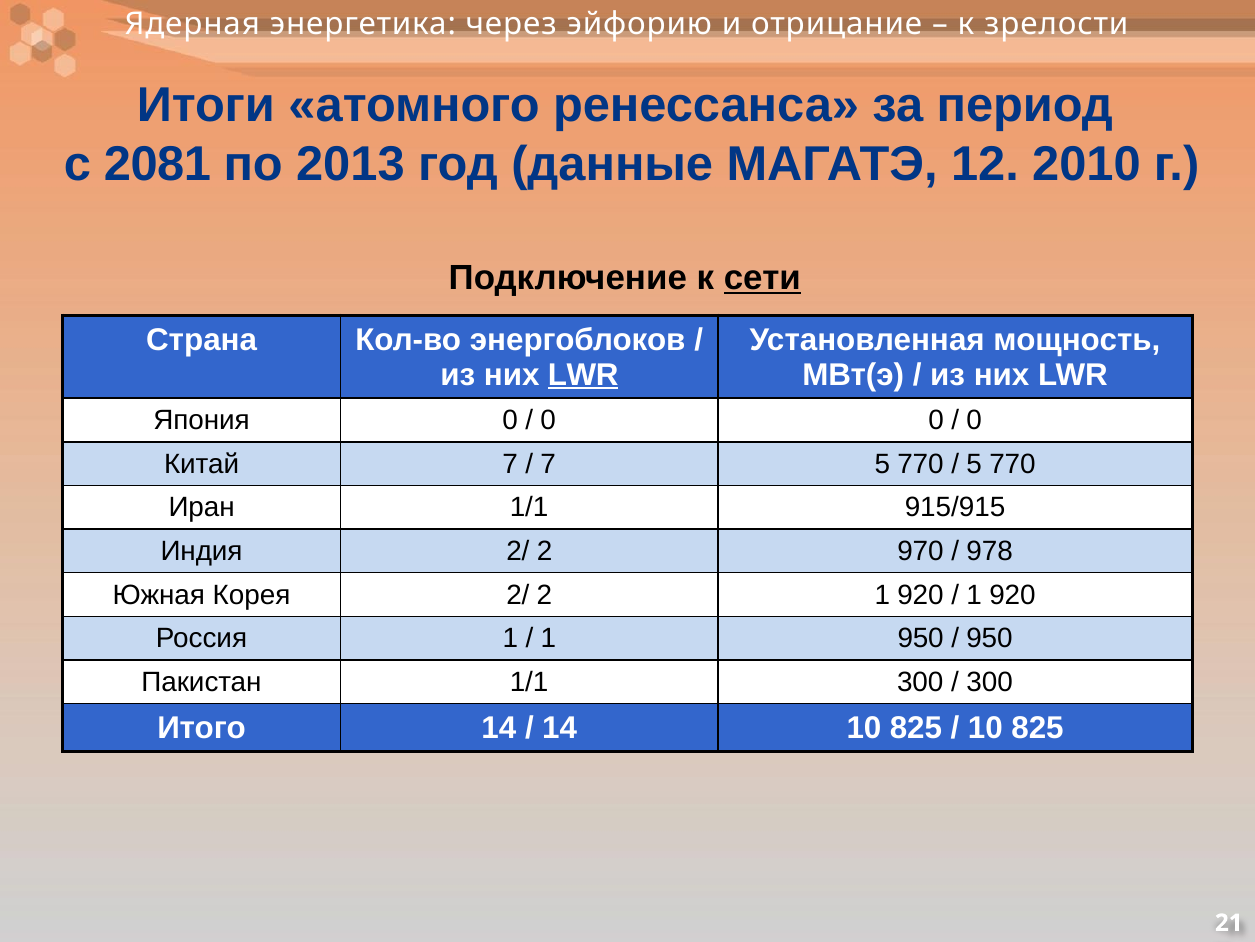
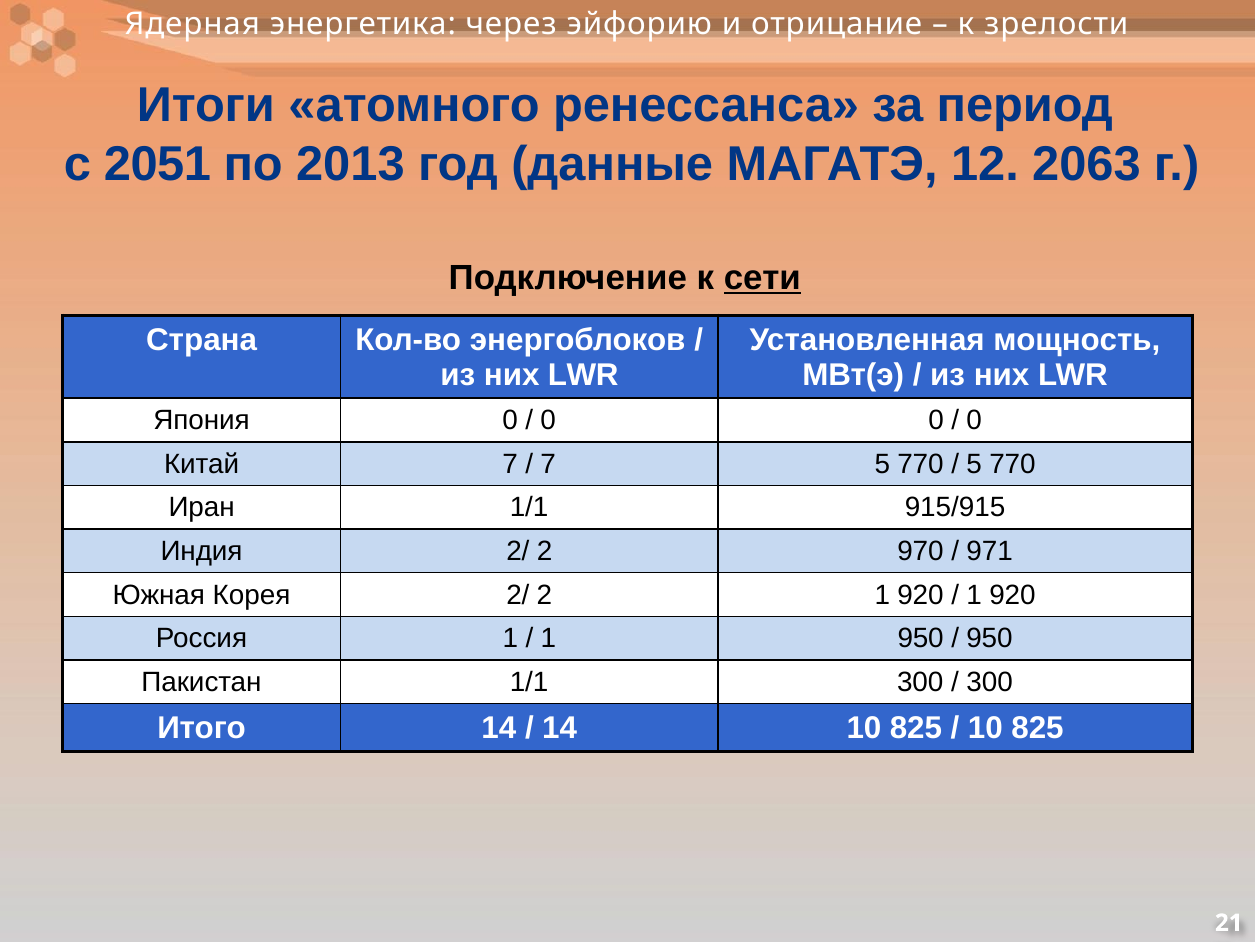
2081: 2081 -> 2051 (157, 164)
2010: 2010 -> 2063 (1086, 164)
LWR underline: present -> none (583, 375)
978: 978 -> 971 (990, 551)
